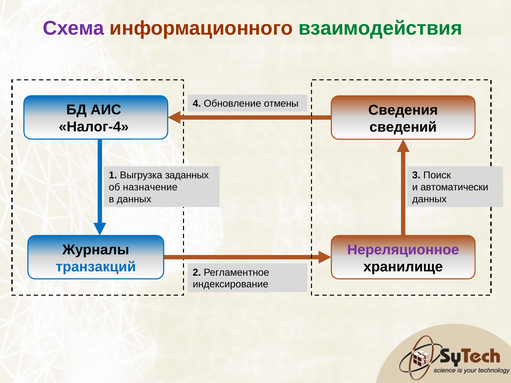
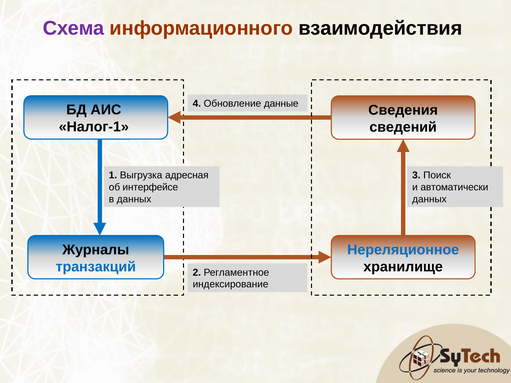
взаимодействия colour: green -> black (380, 28)
отмены: отмены -> данные (281, 104)
Налог-4: Налог-4 -> Налог-1 (94, 127)
заданных: заданных -> адресная (187, 175)
назначение: назначение -> интерфейсе (150, 187)
Нереляционное colour: purple -> blue (403, 250)
